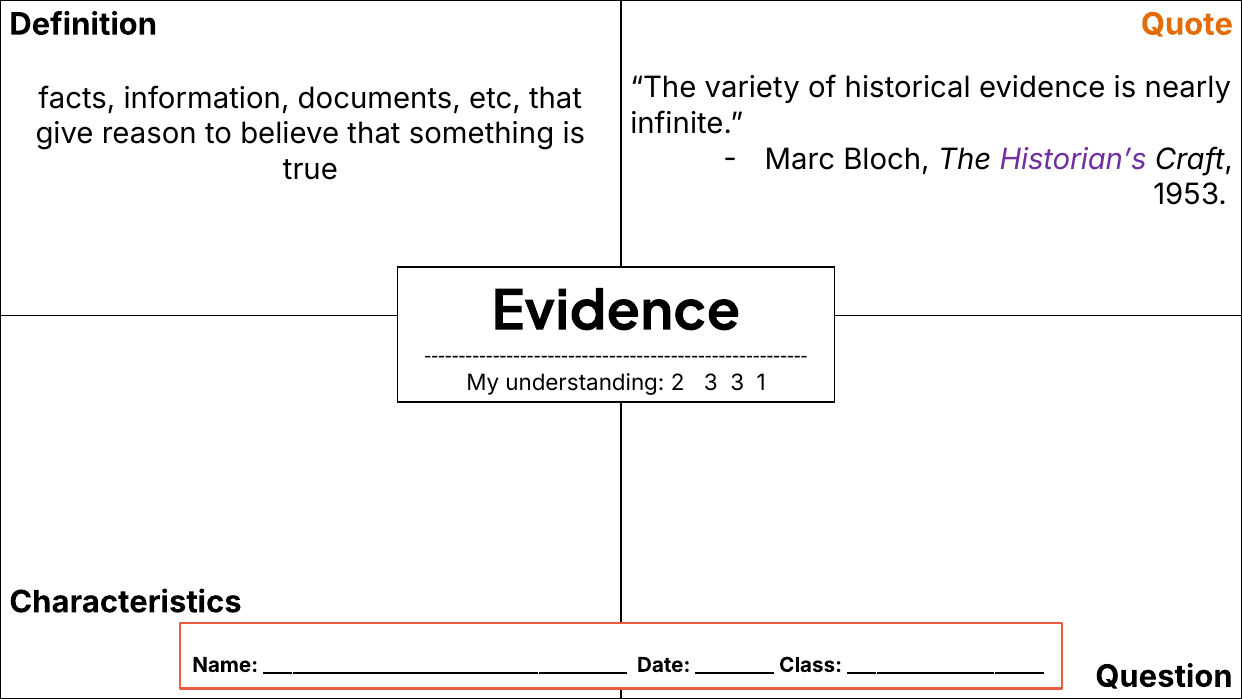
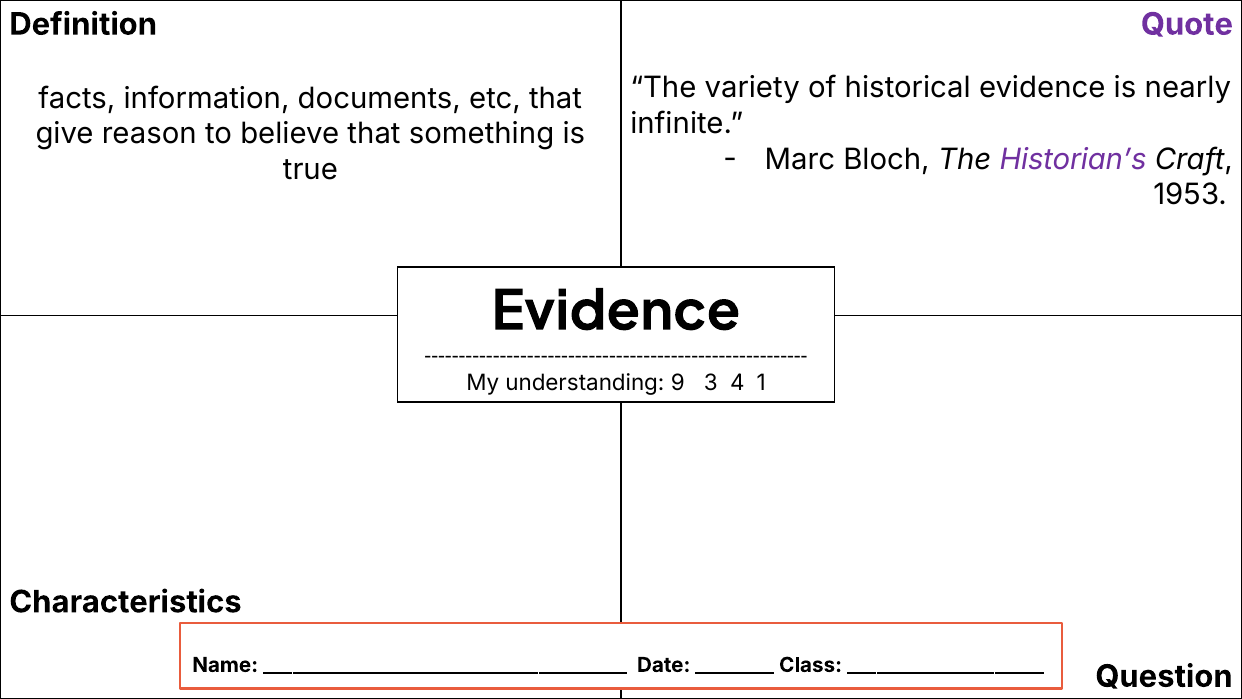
Quote colour: orange -> purple (1187, 24)
2: 2 -> 9 (678, 383)
3 3: 3 -> 4 (737, 383)
